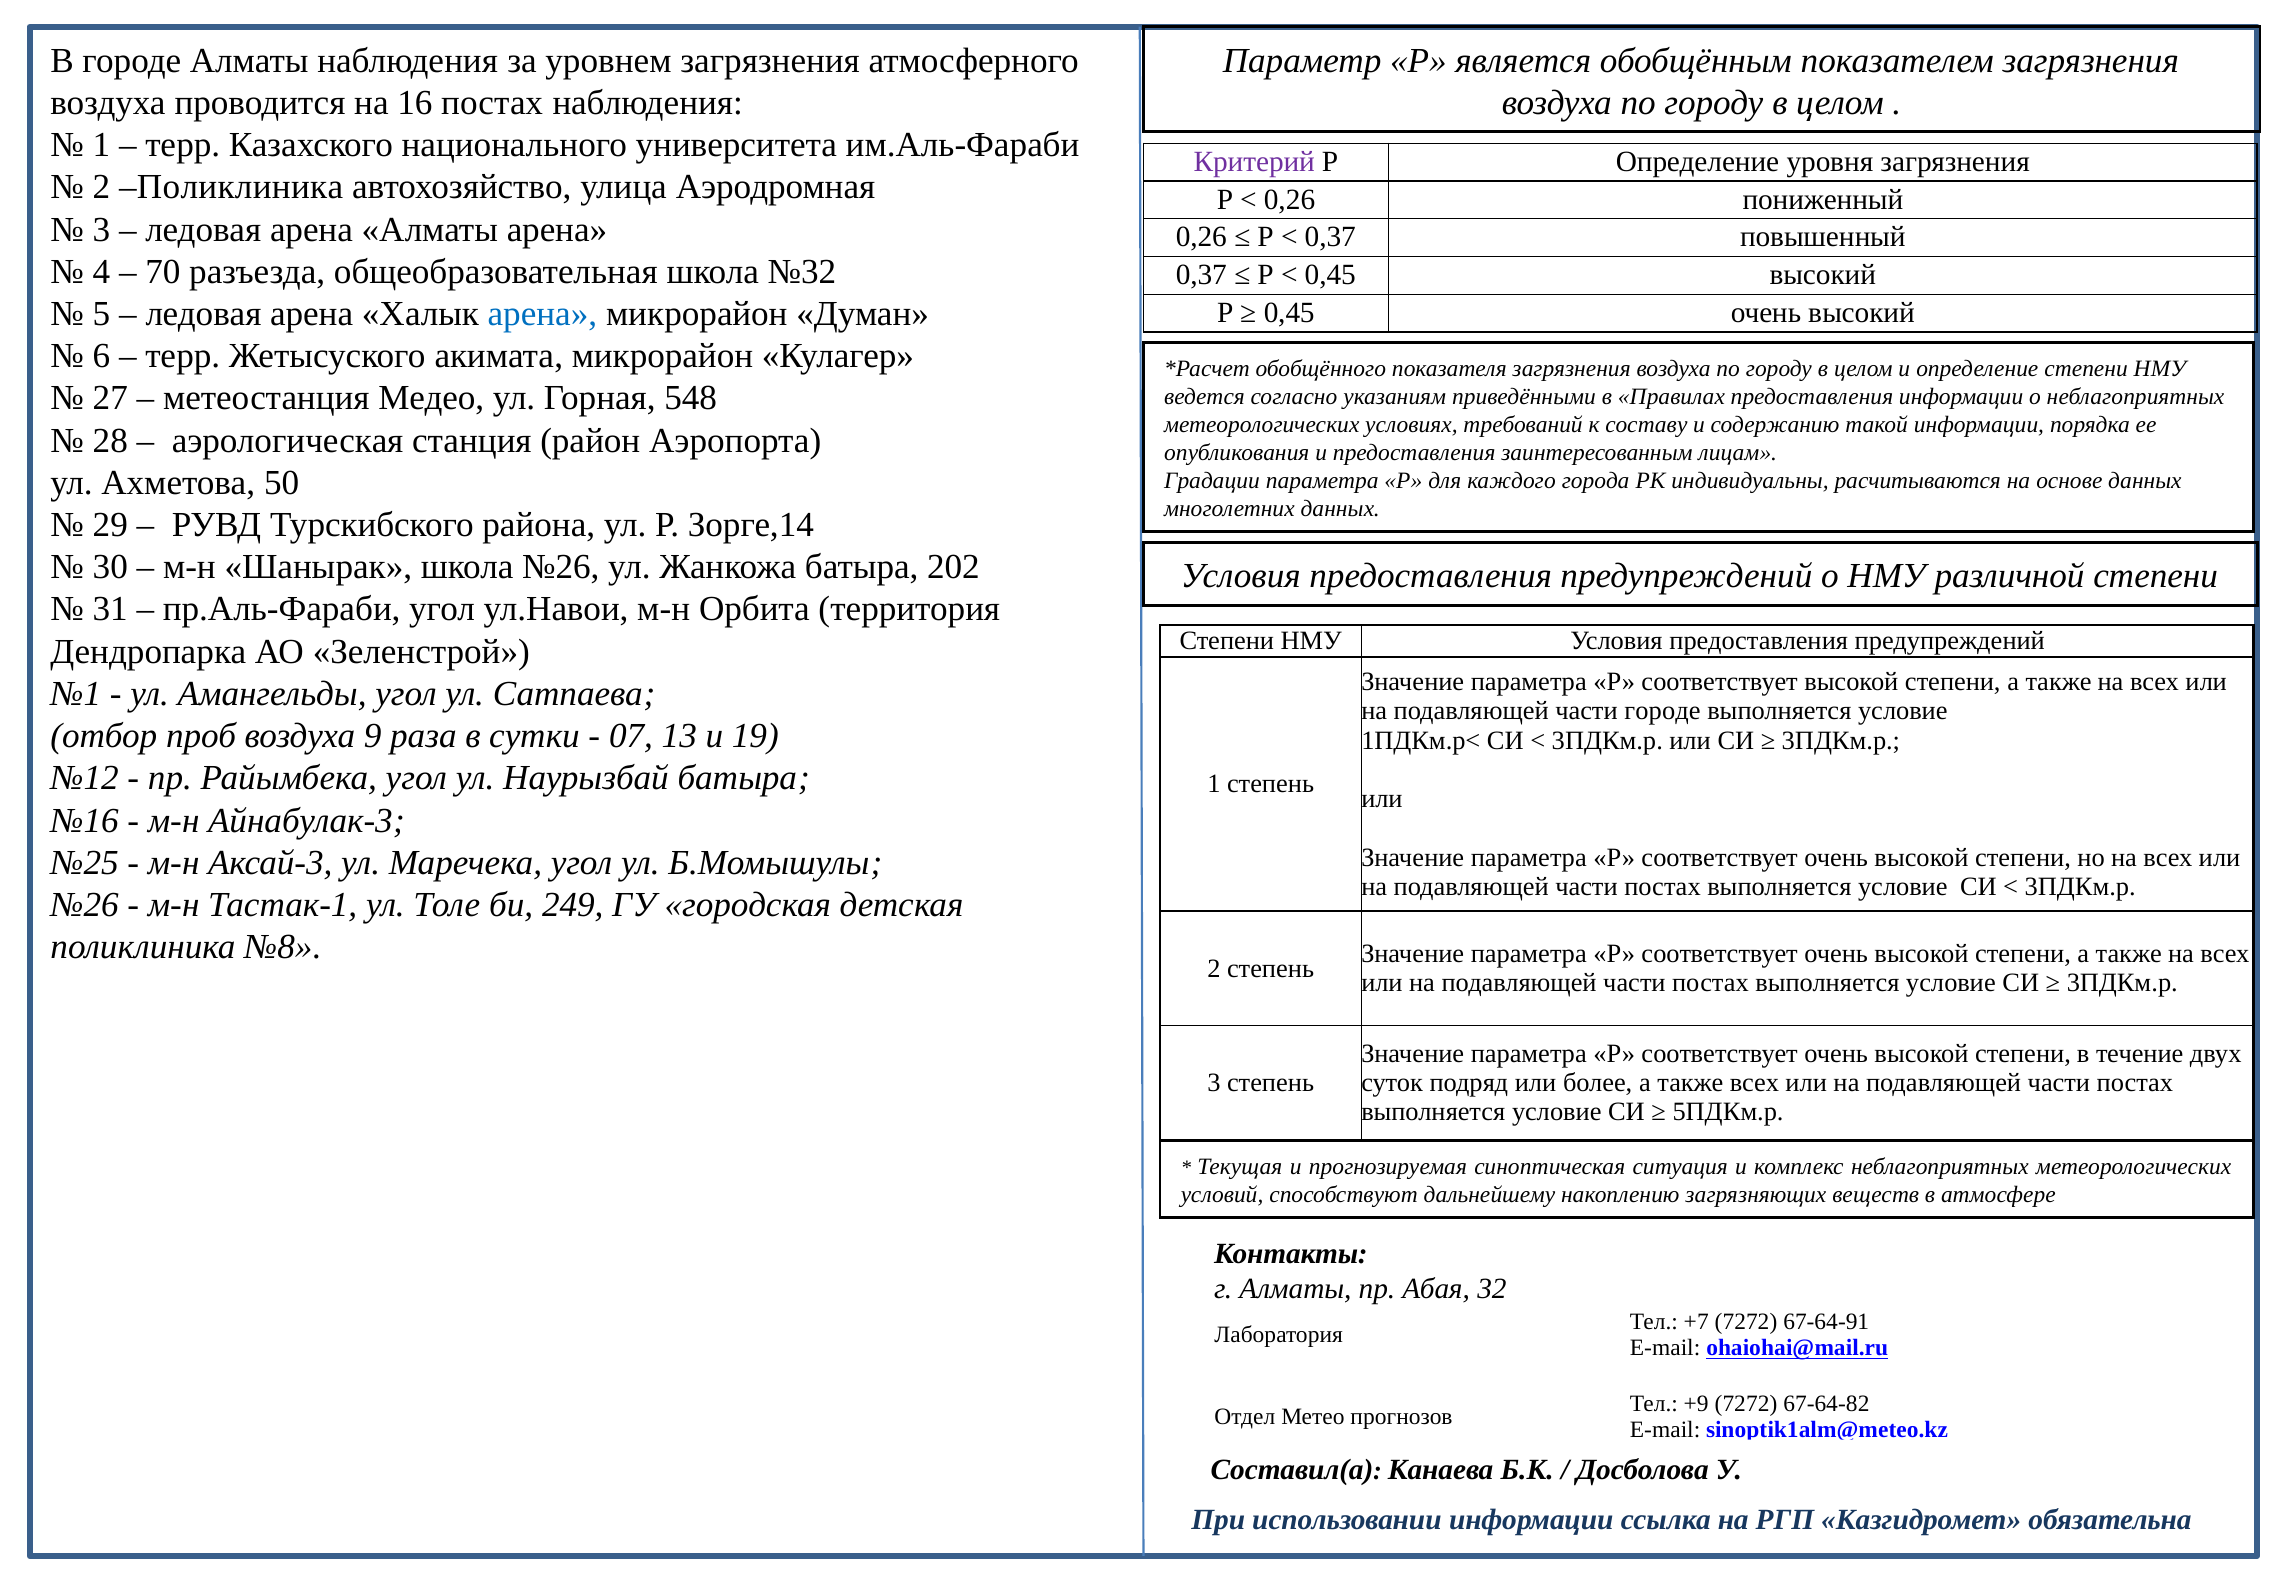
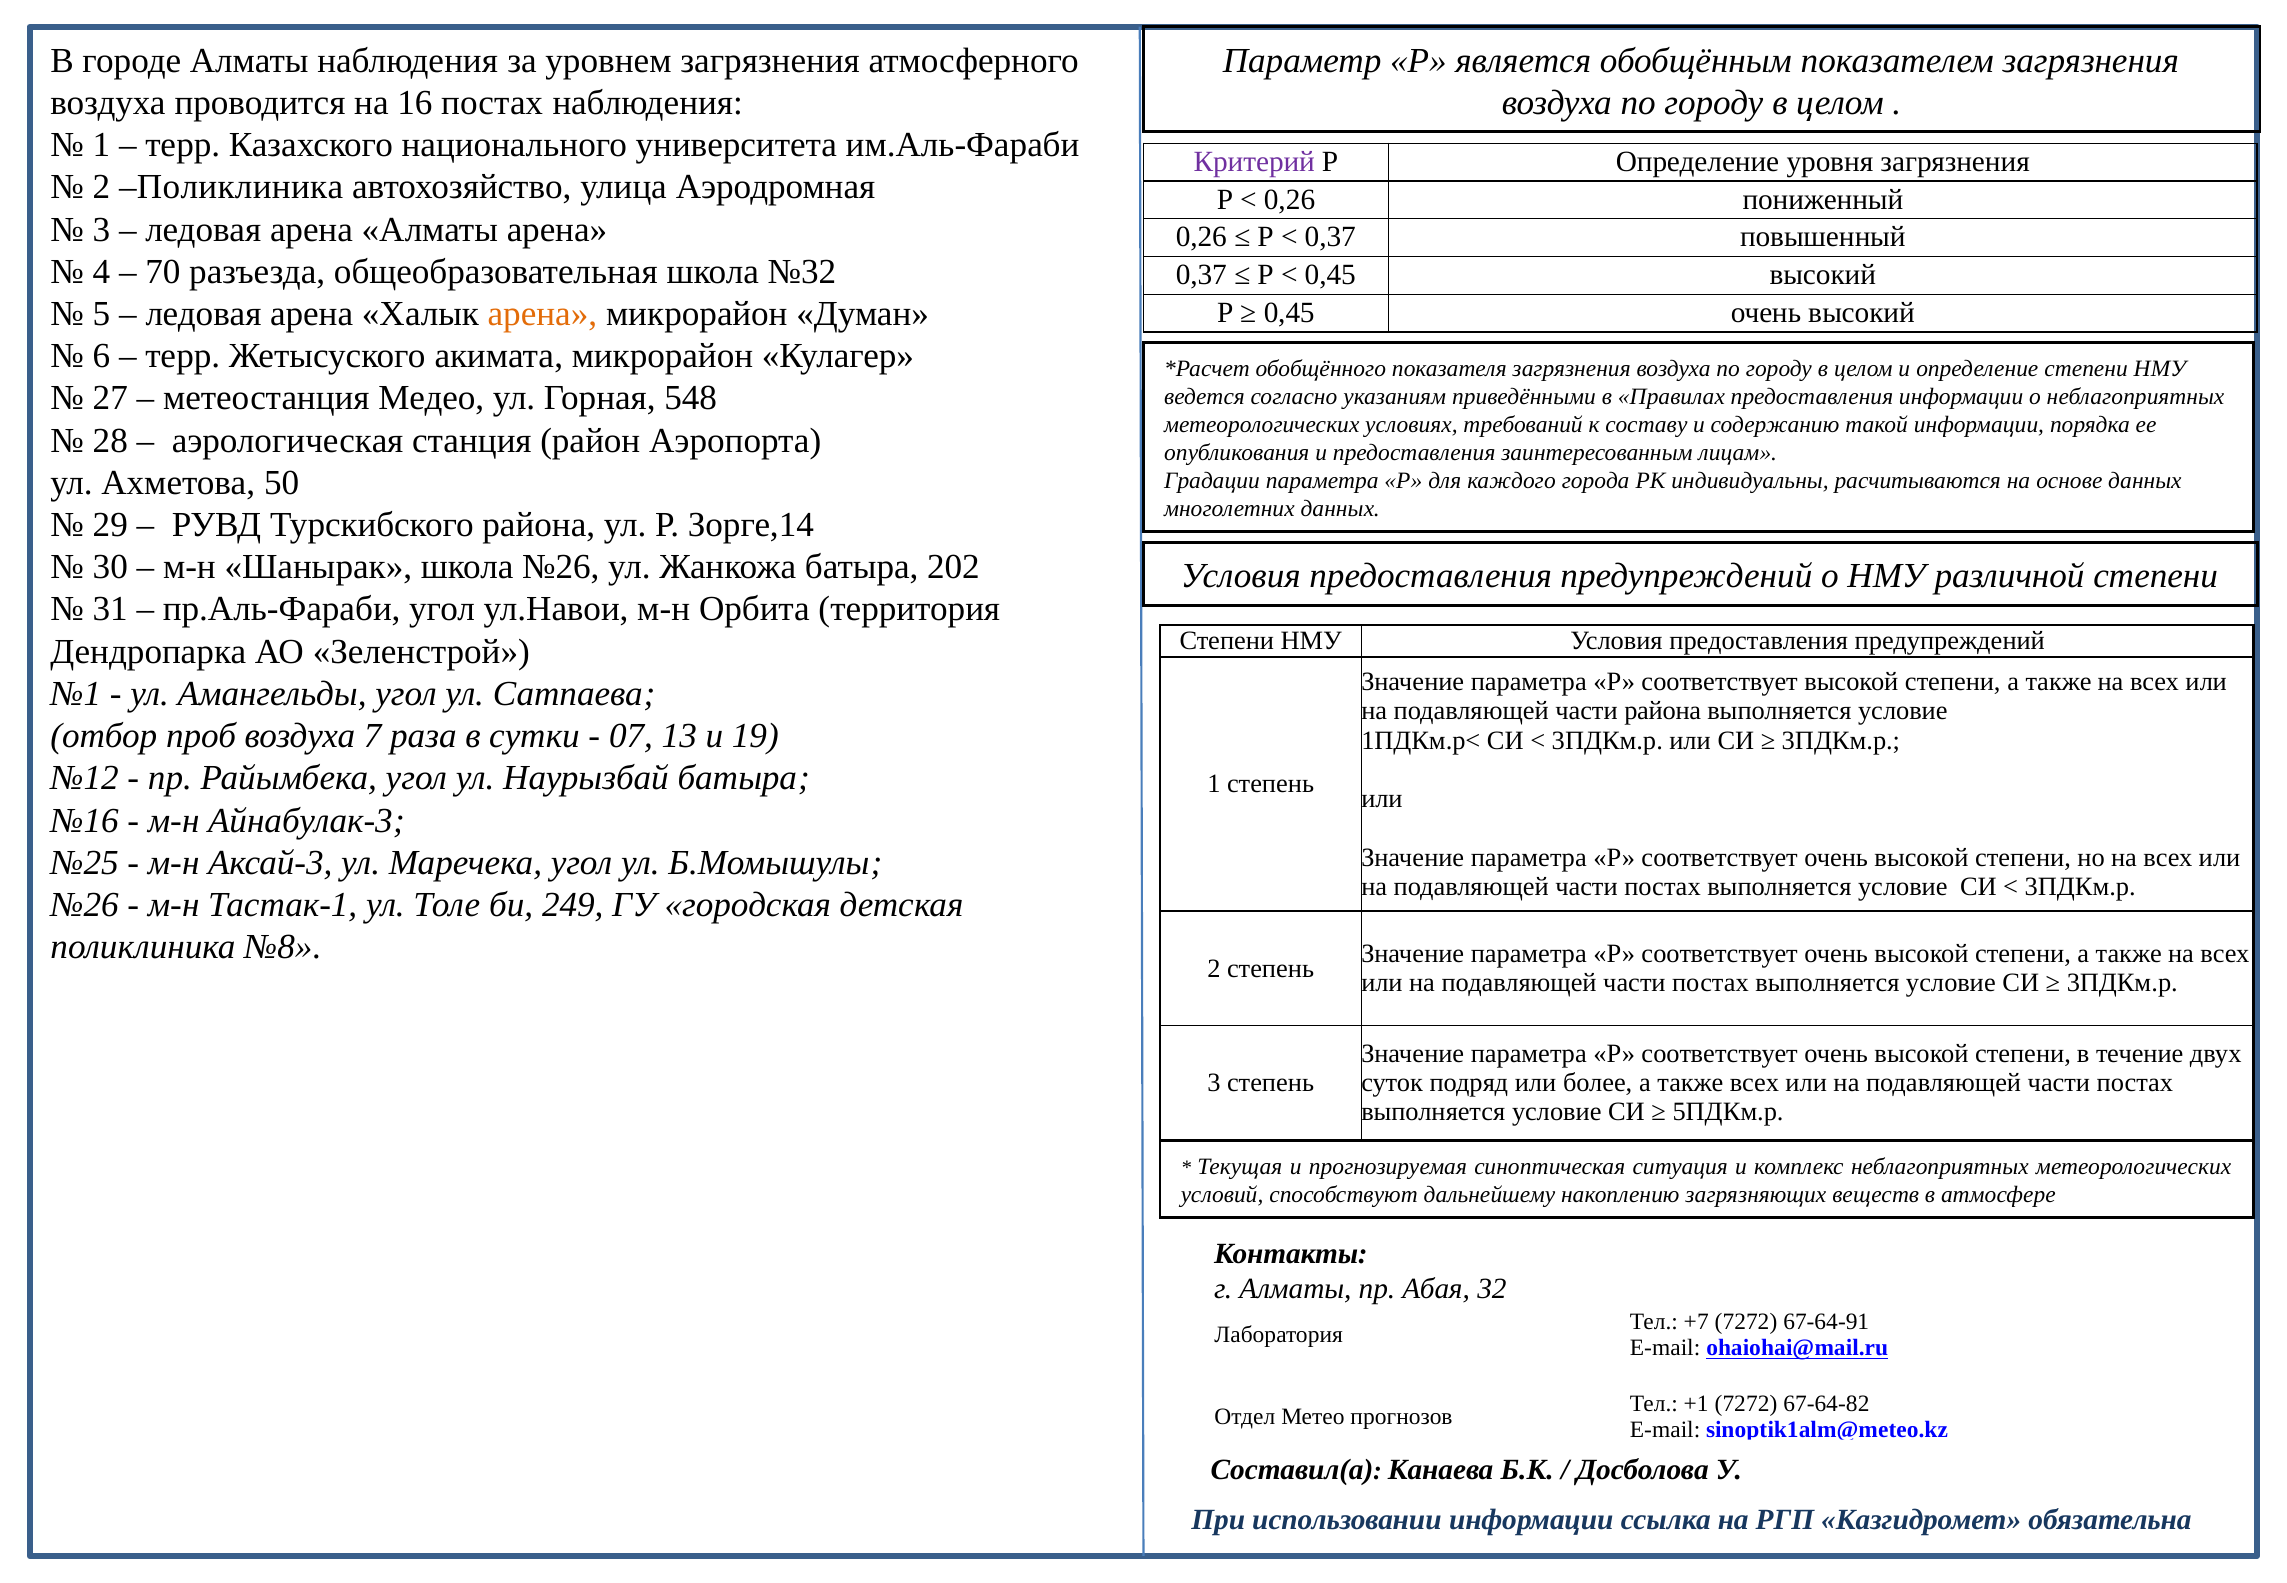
арена colour: blue -> orange (542, 314)
части городе: городе -> района (1663, 711)
9: 9 -> 7 (373, 736)
+9: +9 -> +1 (1696, 1404)
